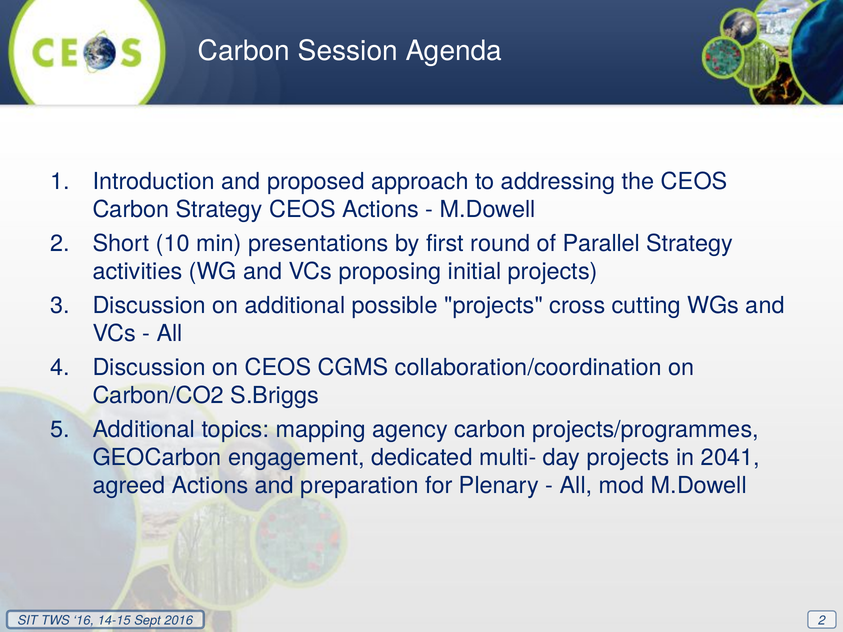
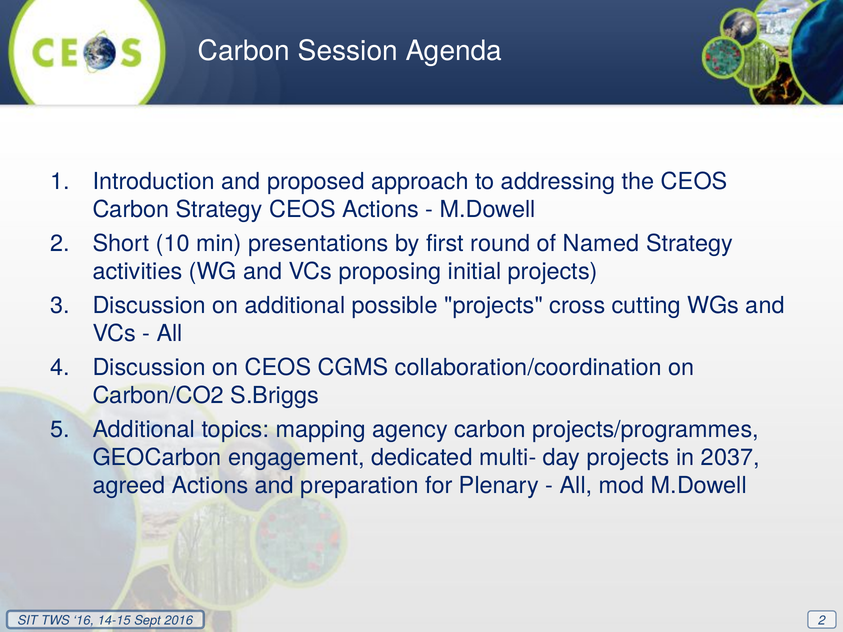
Parallel: Parallel -> Named (601, 243)
2041: 2041 -> 2037 (730, 458)
